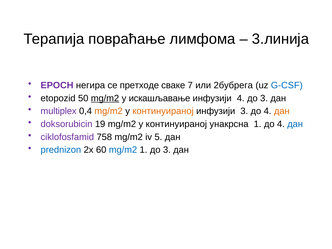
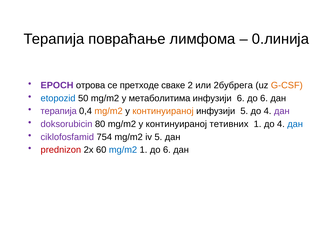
3.линија: 3.линија -> 0.линија (280, 39)
негира: негира -> отрова (91, 85)
7: 7 -> 2 (190, 85)
G-CSF colour: blue -> orange (287, 85)
etopozid colour: black -> blue (58, 98)
mg/m2 underline: present -> none (105, 98)
искашљавање: искашљавање -> метаболитима (160, 98)
инфузији 4: 4 -> 6 (241, 98)
до 3: 3 -> 6 (264, 98)
multiplex: multiplex -> терапија (59, 111)
инфузији 3: 3 -> 5 (244, 111)
дан colour: orange -> purple (282, 111)
19: 19 -> 80 (100, 124)
унакрсна: унакрсна -> тетивних (229, 124)
758: 758 -> 754 (104, 137)
prednizon colour: blue -> red (61, 150)
дo 3: 3 -> 6 (167, 150)
